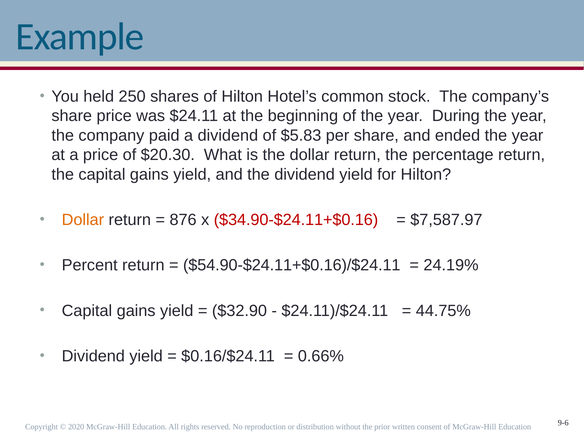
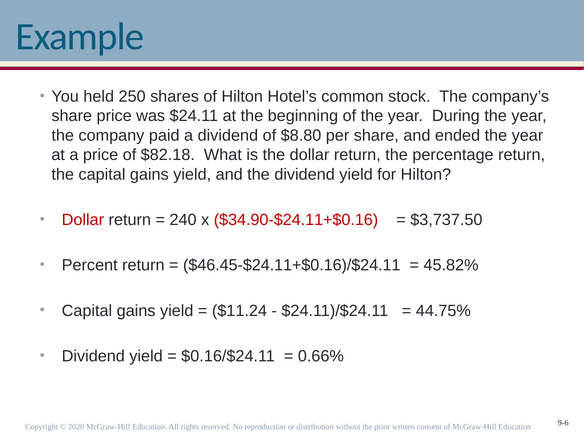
$5.83: $5.83 -> $8.80 (301, 135)
$20.30: $20.30 -> $82.18 (168, 155)
Dollar colour: orange -> red (83, 220)
876: 876 -> 240 (183, 220)
$7,587.97: $7,587.97 -> $3,737.50 (446, 220)
$54.90-$24.11+$0.16)/$24.11: $54.90-$24.11+$0.16)/$24.11 -> $46.45-$24.11+$0.16)/$24.11 (292, 265)
24.19%: 24.19% -> 45.82% (451, 265)
$32.90: $32.90 -> $11.24 (239, 311)
